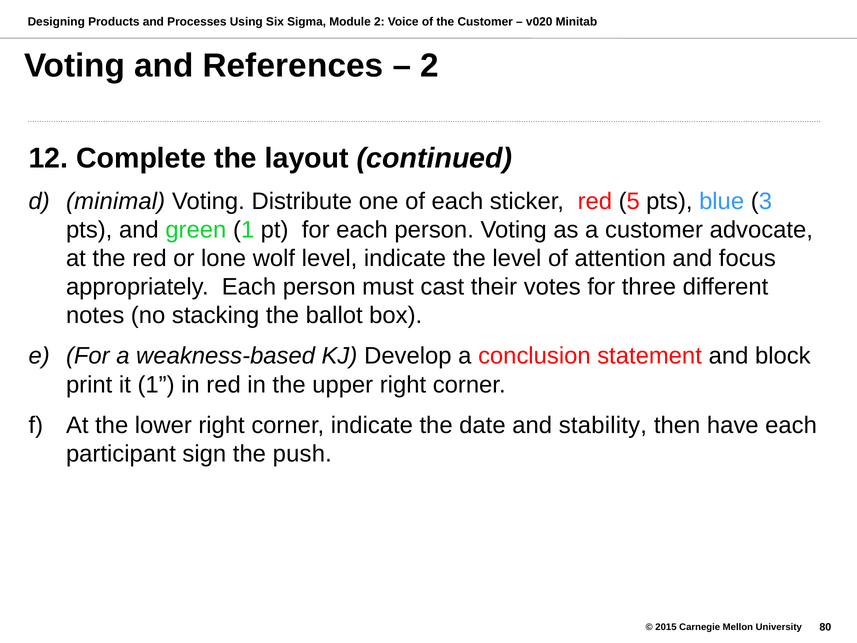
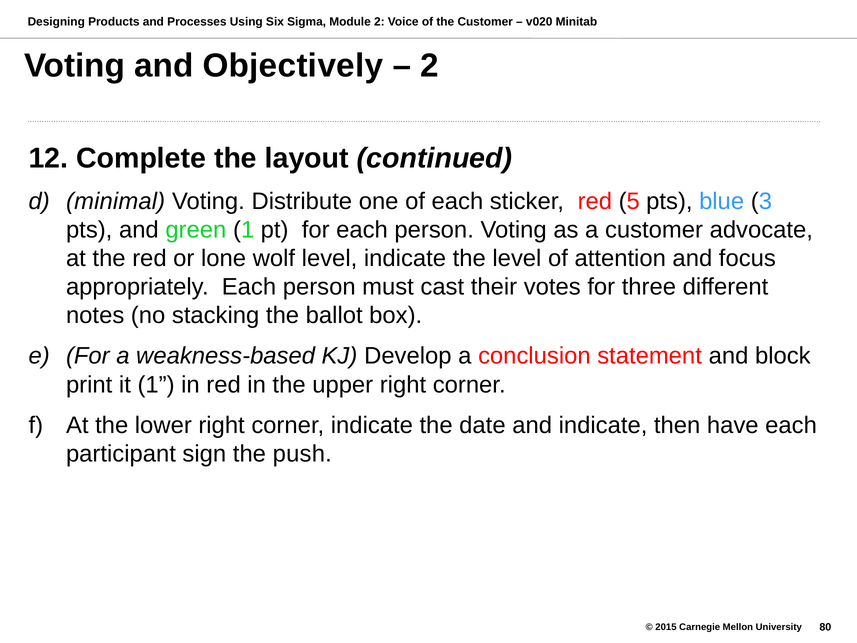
References: References -> Objectively (293, 66)
and stability: stability -> indicate (603, 425)
